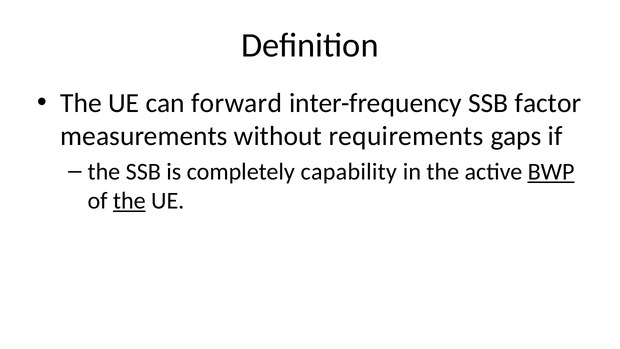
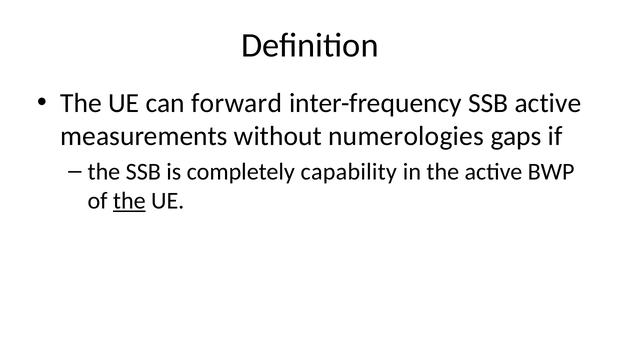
SSB factor: factor -> active (548, 103)
requirements: requirements -> numerologies (406, 136)
BWP underline: present -> none (551, 172)
